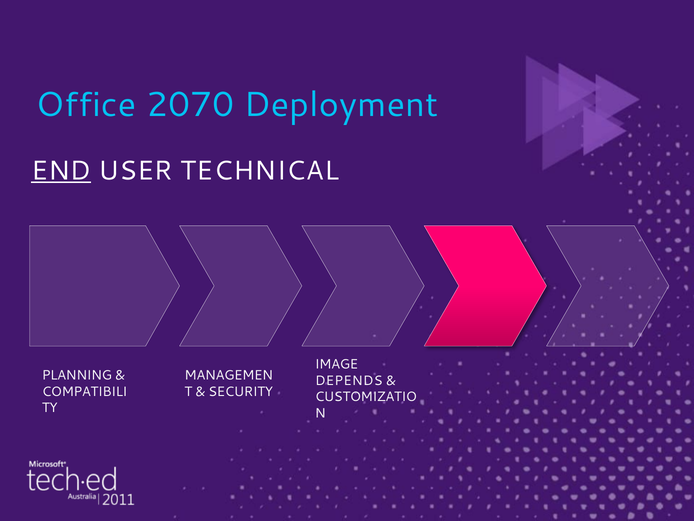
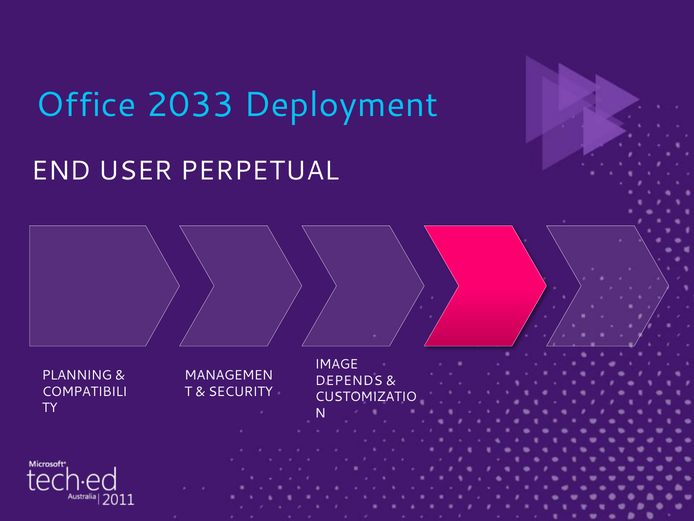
2070: 2070 -> 2033 (190, 105)
END underline: present -> none (61, 170)
TECHNICAL: TECHNICAL -> PERPETUAL (260, 170)
